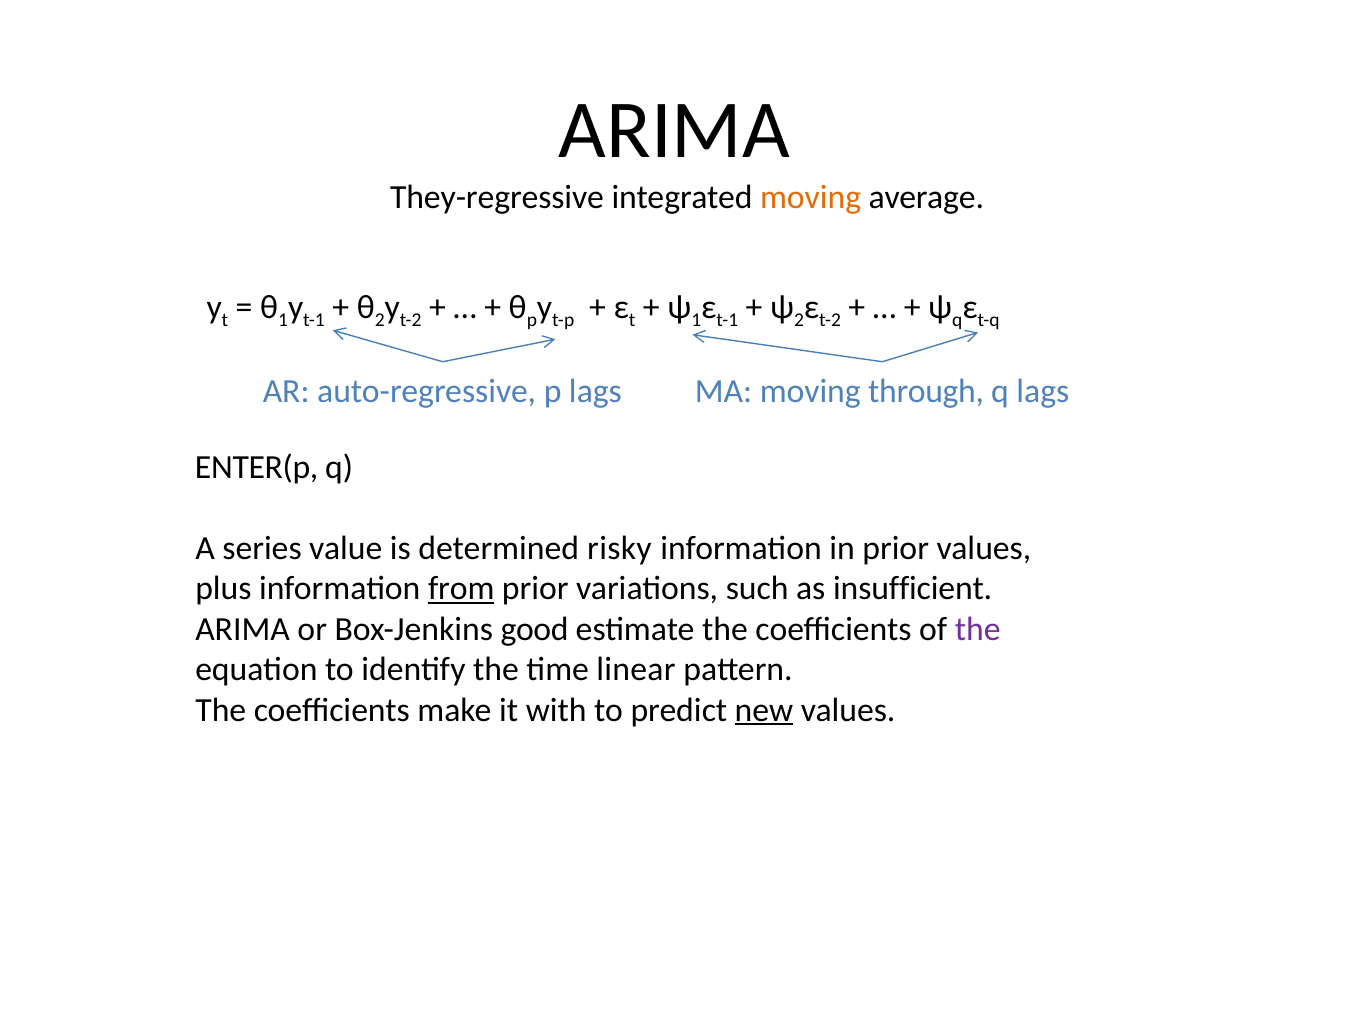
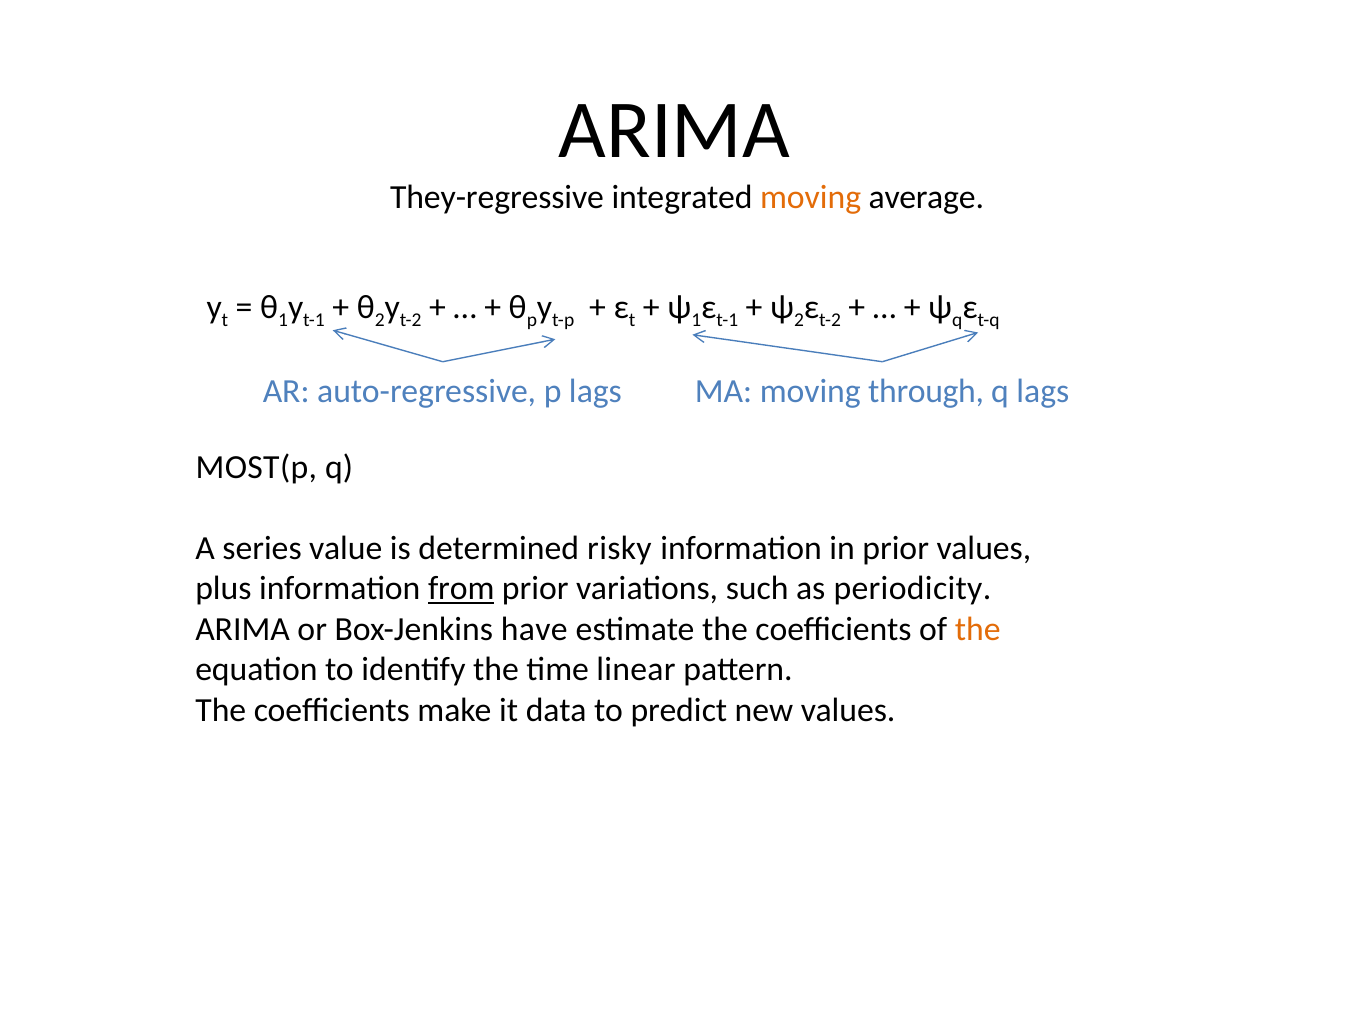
ENTER(p: ENTER(p -> MOST(p (256, 468)
insufficient: insufficient -> periodicity (912, 589)
good: good -> have (534, 629)
the colour: purple -> orange (978, 629)
with: with -> data (556, 710)
new underline: present -> none (764, 710)
